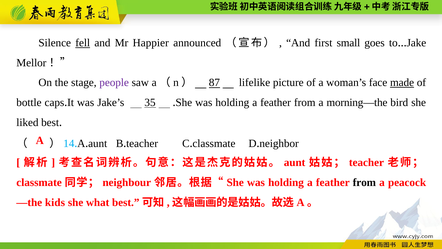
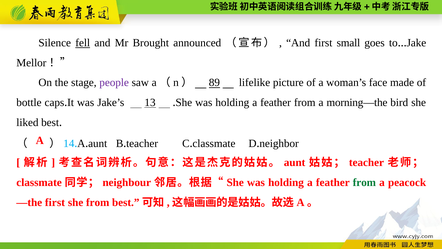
Happier: Happier -> Brought (151, 43)
87: 87 -> 89 (214, 83)
made underline: present -> none (402, 83)
35: 35 -> 13 (150, 102)
from colour: black -> green (364, 182)
kids: kids -> first (55, 202)
she what: what -> from (98, 202)
